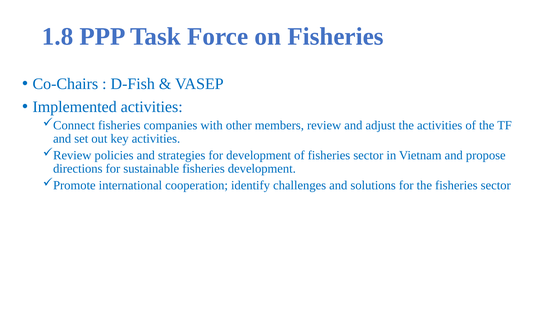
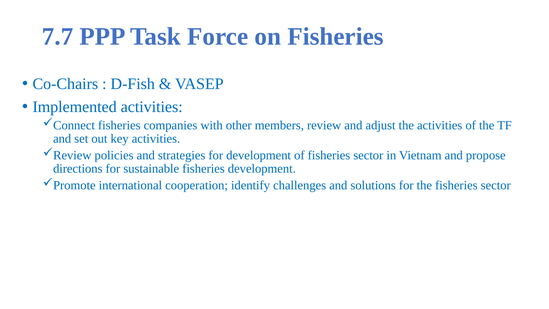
1.8: 1.8 -> 7.7 (58, 36)
